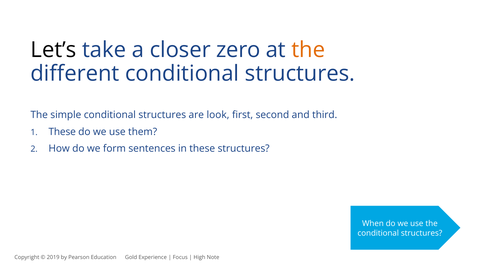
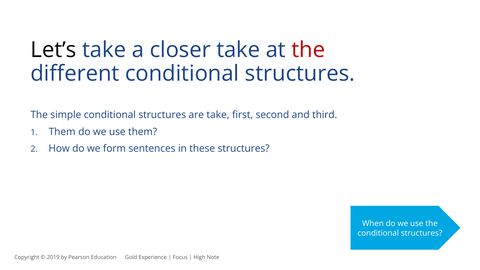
closer zero: zero -> take (238, 50)
the colour: orange -> red (308, 50)
are look: look -> take (218, 115)
These: These -> Them (62, 132)
